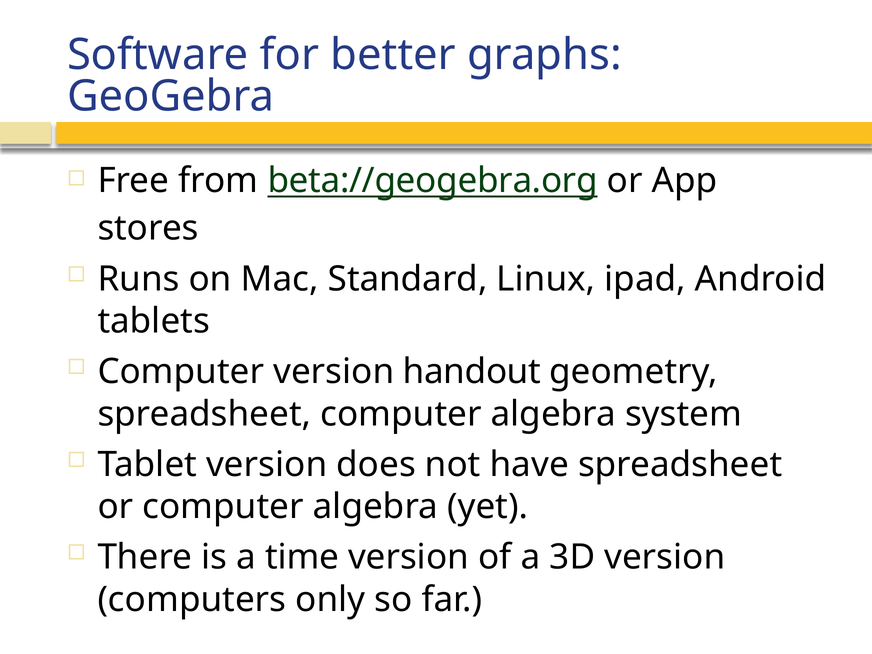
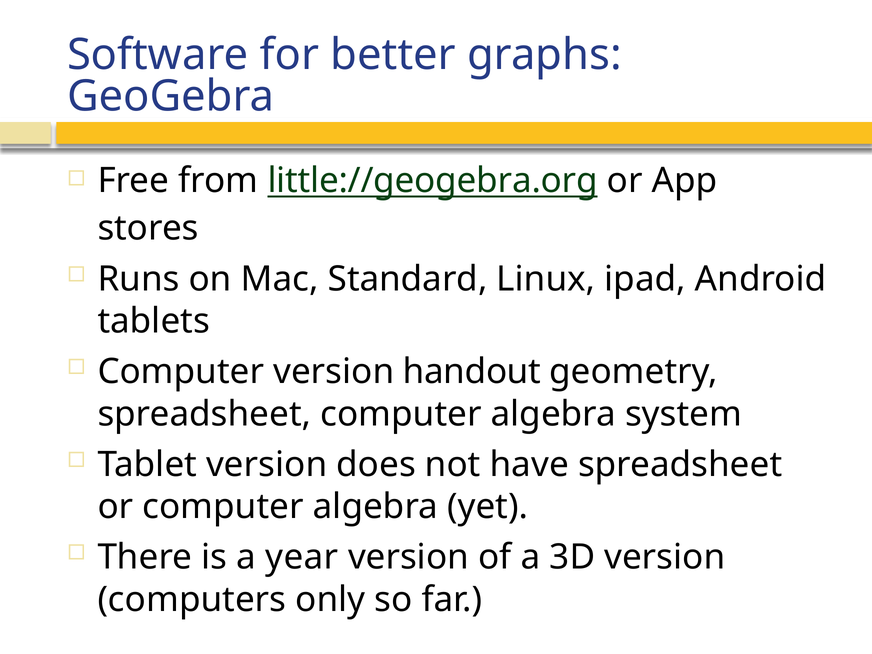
beta://geogebra.org: beta://geogebra.org -> little://geogebra.org (433, 180)
time: time -> year (302, 557)
